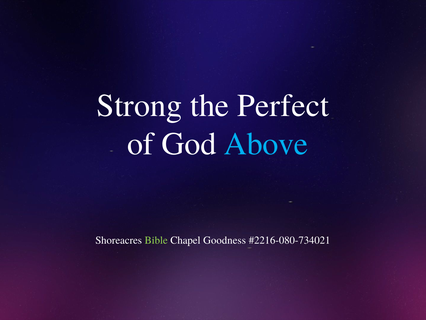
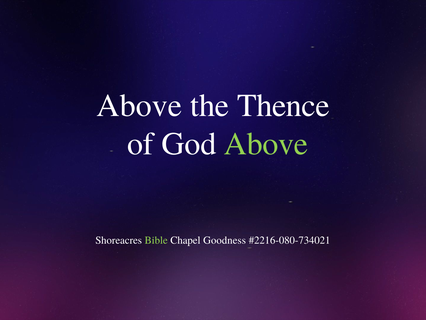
Strong: Strong -> Above (139, 106)
Perfect: Perfect -> Thence (283, 106)
Above colour: light blue -> light green (266, 144)
